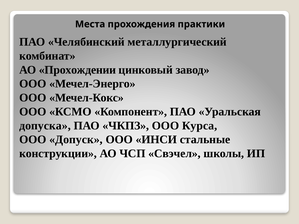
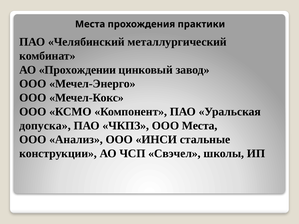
ООО Курса: Курса -> Места (200, 126)
Допуск: Допуск -> Анализ (76, 140)
